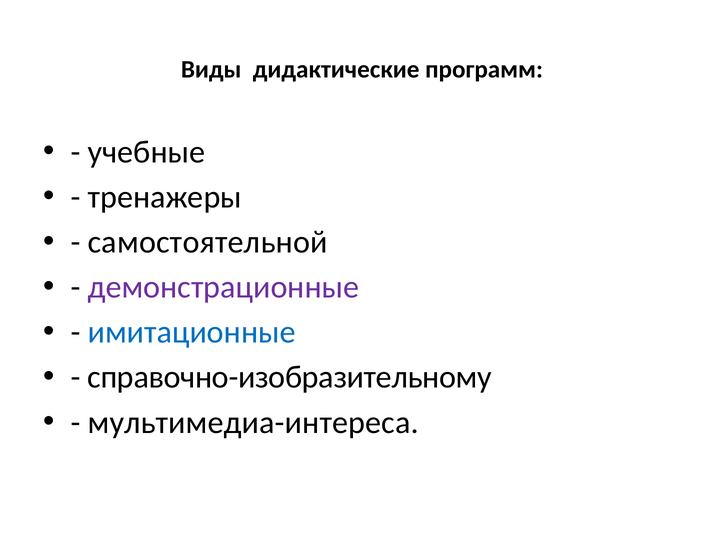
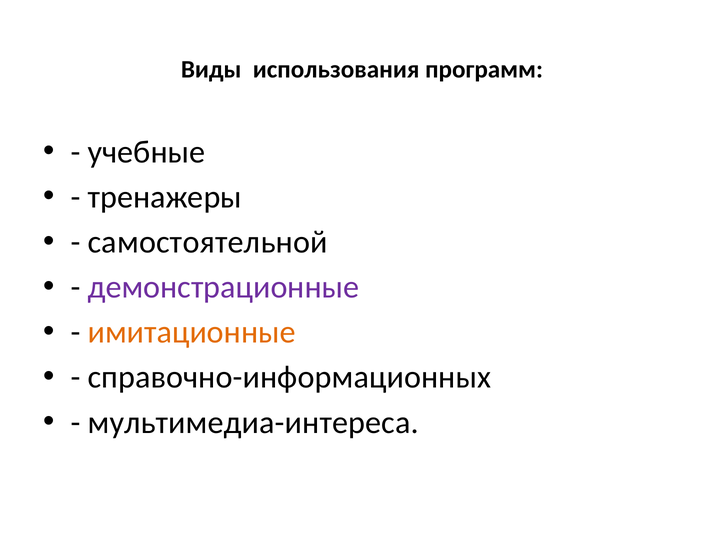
дидактические: дидактические -> использования (336, 69)
имитационные colour: blue -> orange (192, 332)
справочно-изобразительному: справочно-изобразительному -> справочно-информационных (289, 377)
